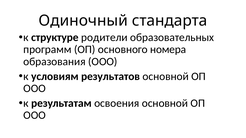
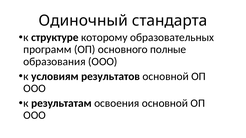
родители: родители -> которому (104, 37)
номера: номера -> полные (168, 50)
